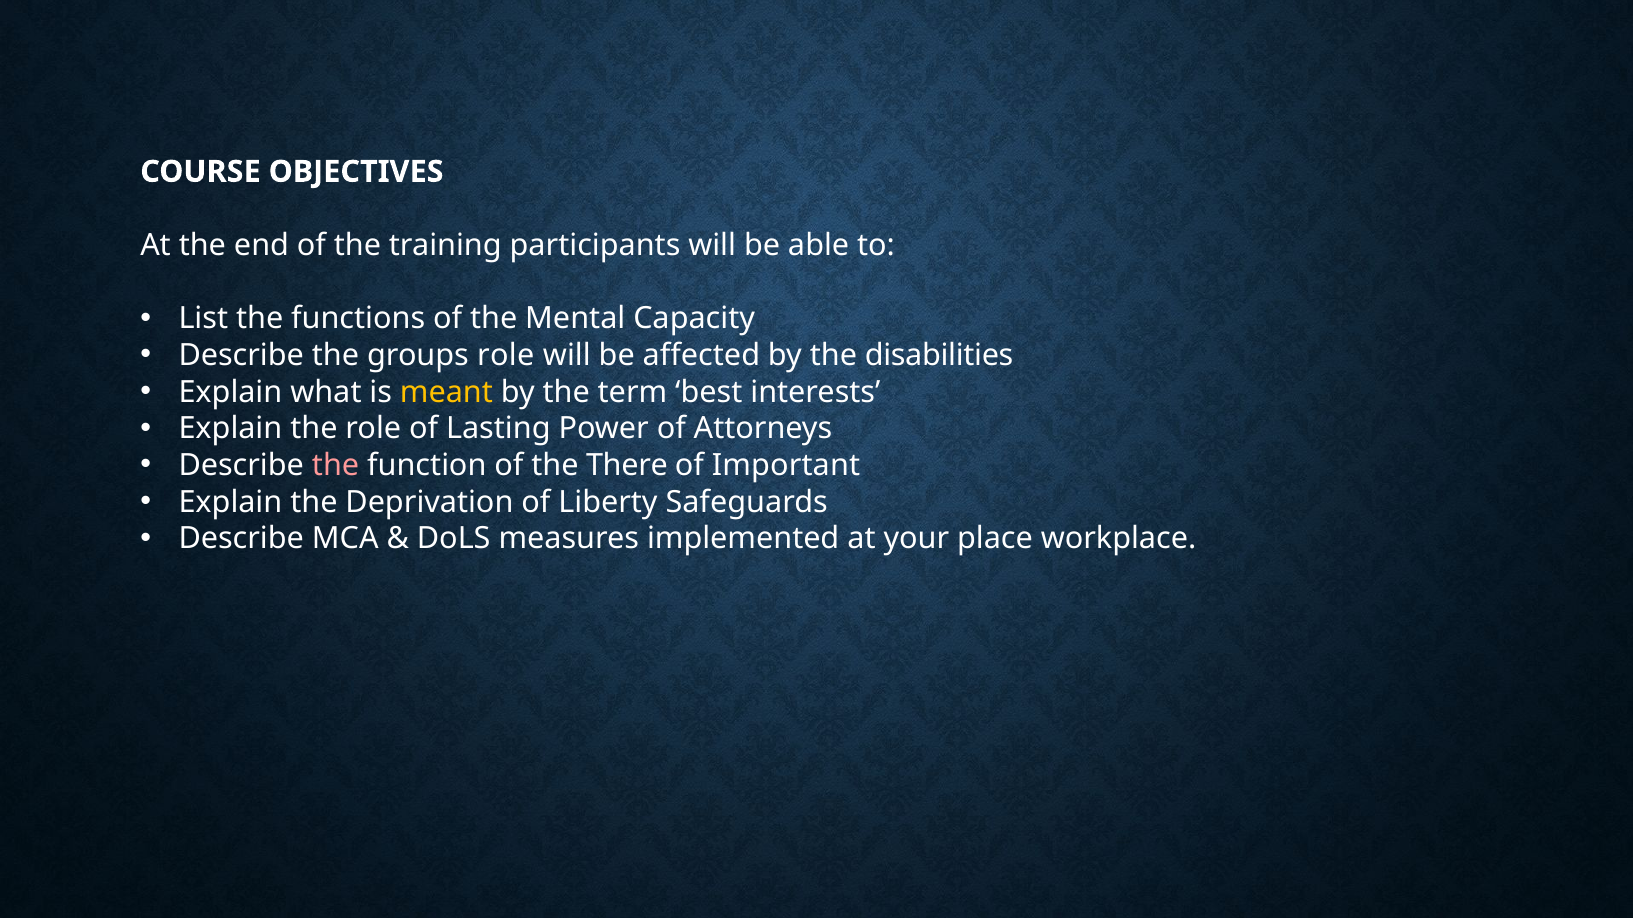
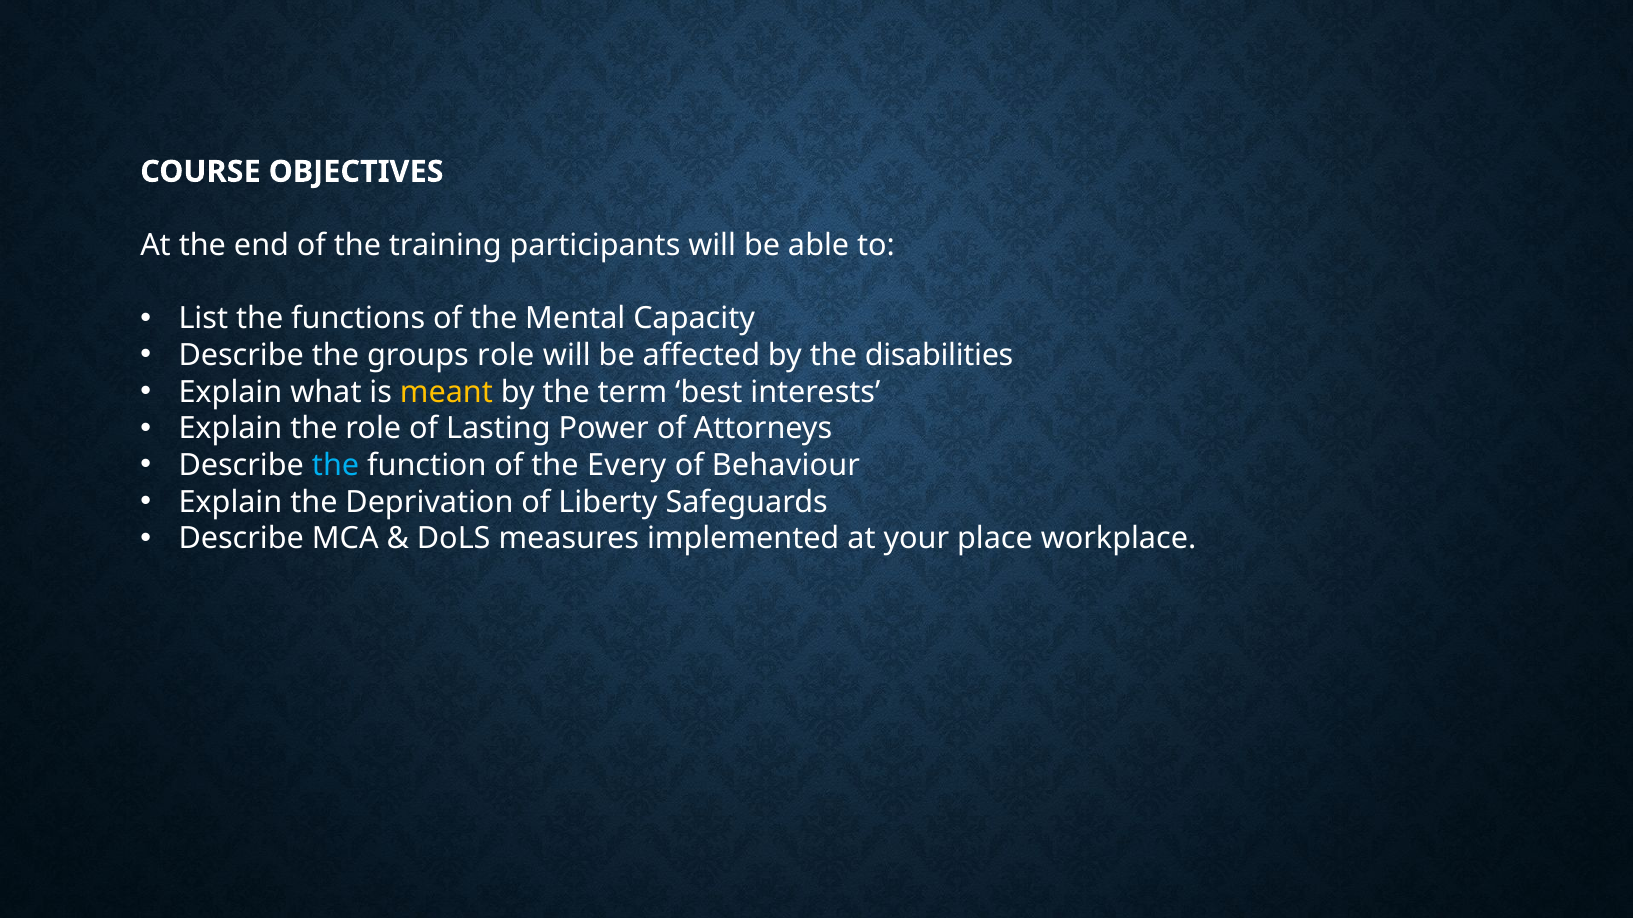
the colour: pink -> light blue (336, 466)
There: There -> Every (627, 466)
Important: Important -> Behaviour (786, 466)
